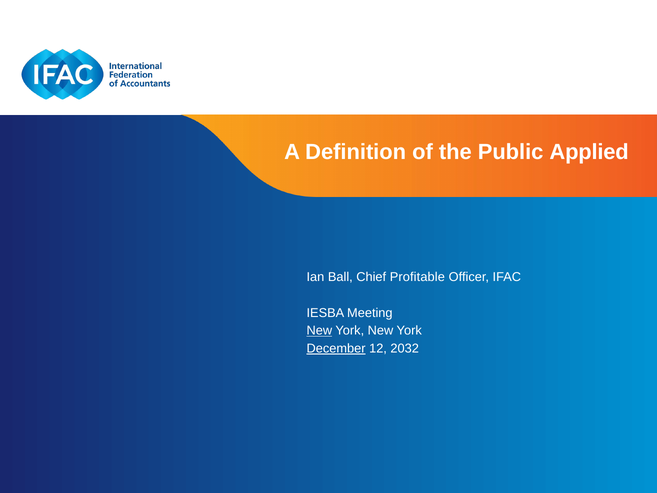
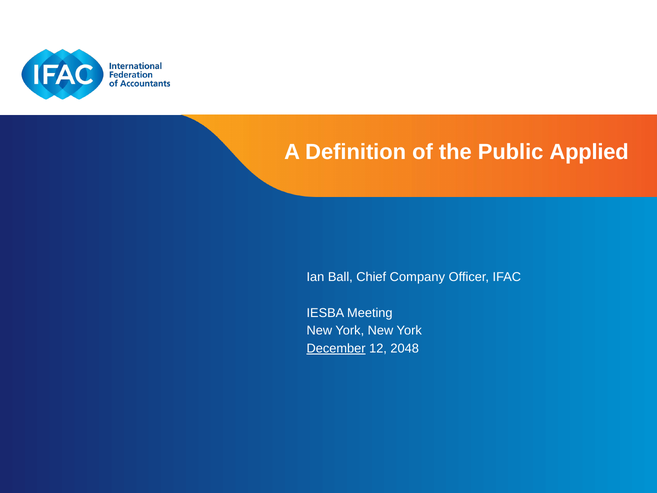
Profitable: Profitable -> Company (417, 277)
New underline: present -> none (319, 331)
2032: 2032 -> 2048 (405, 348)
